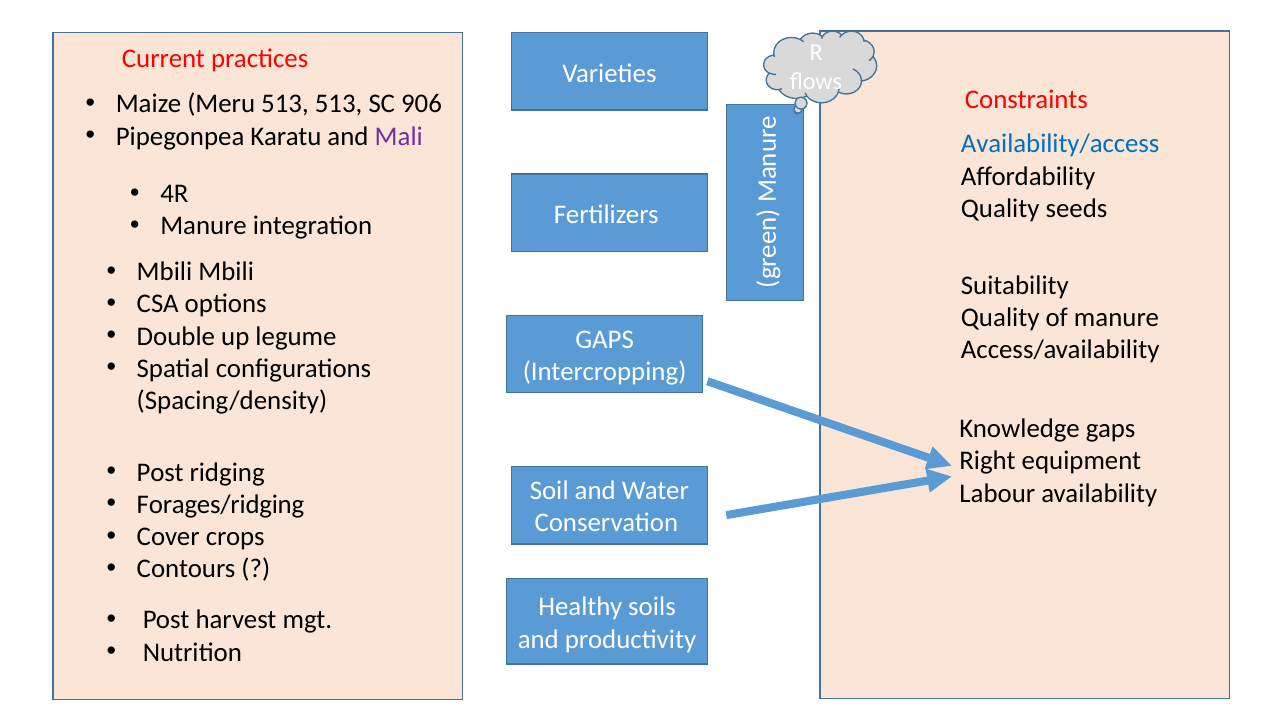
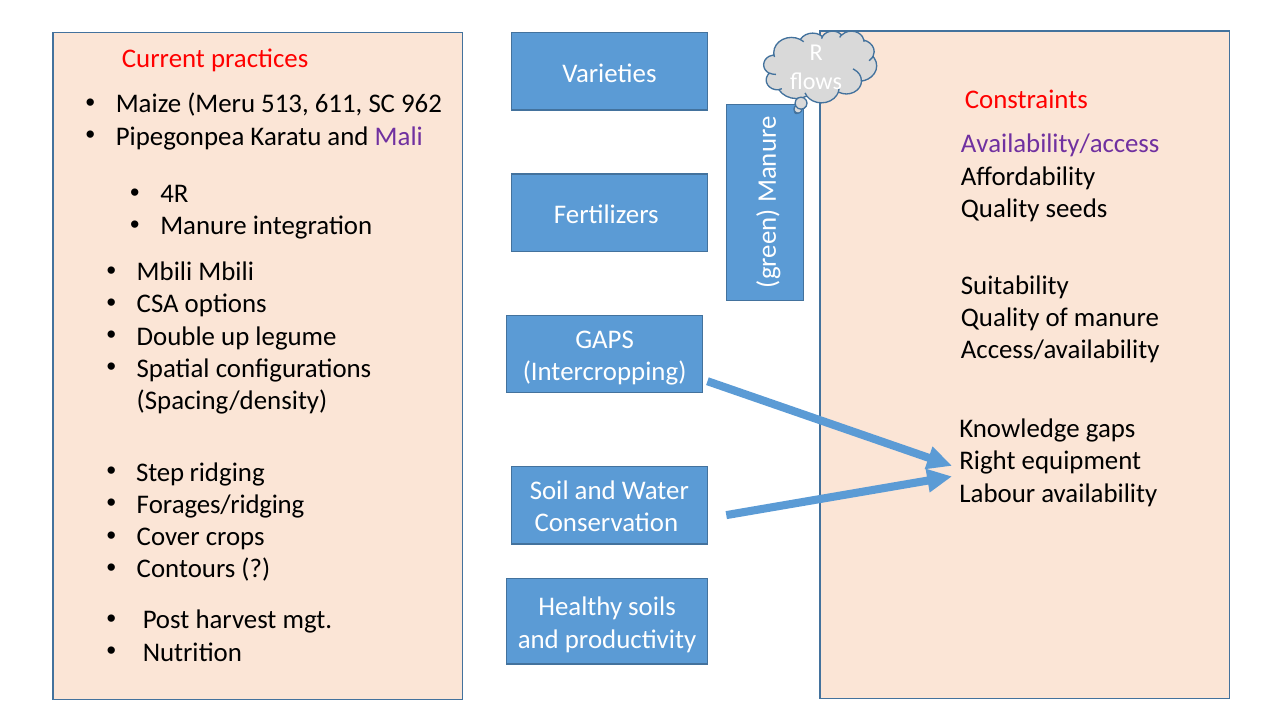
513 513: 513 -> 611 (339, 104)
906: 906 -> 962 (422, 104)
Availability/access colour: blue -> purple (1060, 144)
Post: Post -> Step (160, 472)
